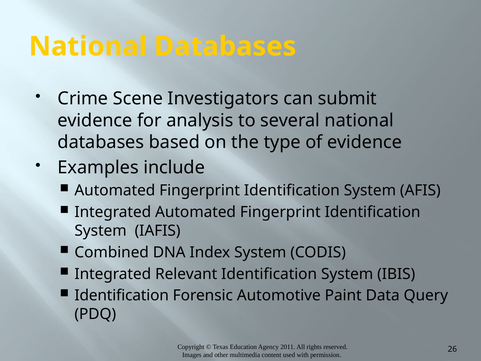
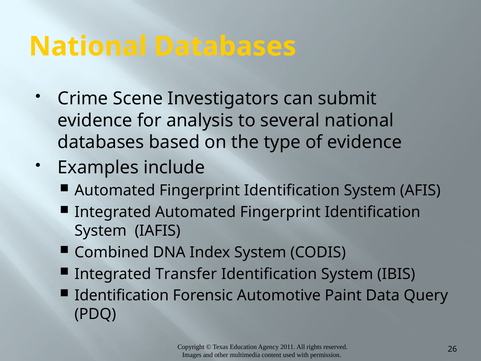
Relevant: Relevant -> Transfer (186, 274)
